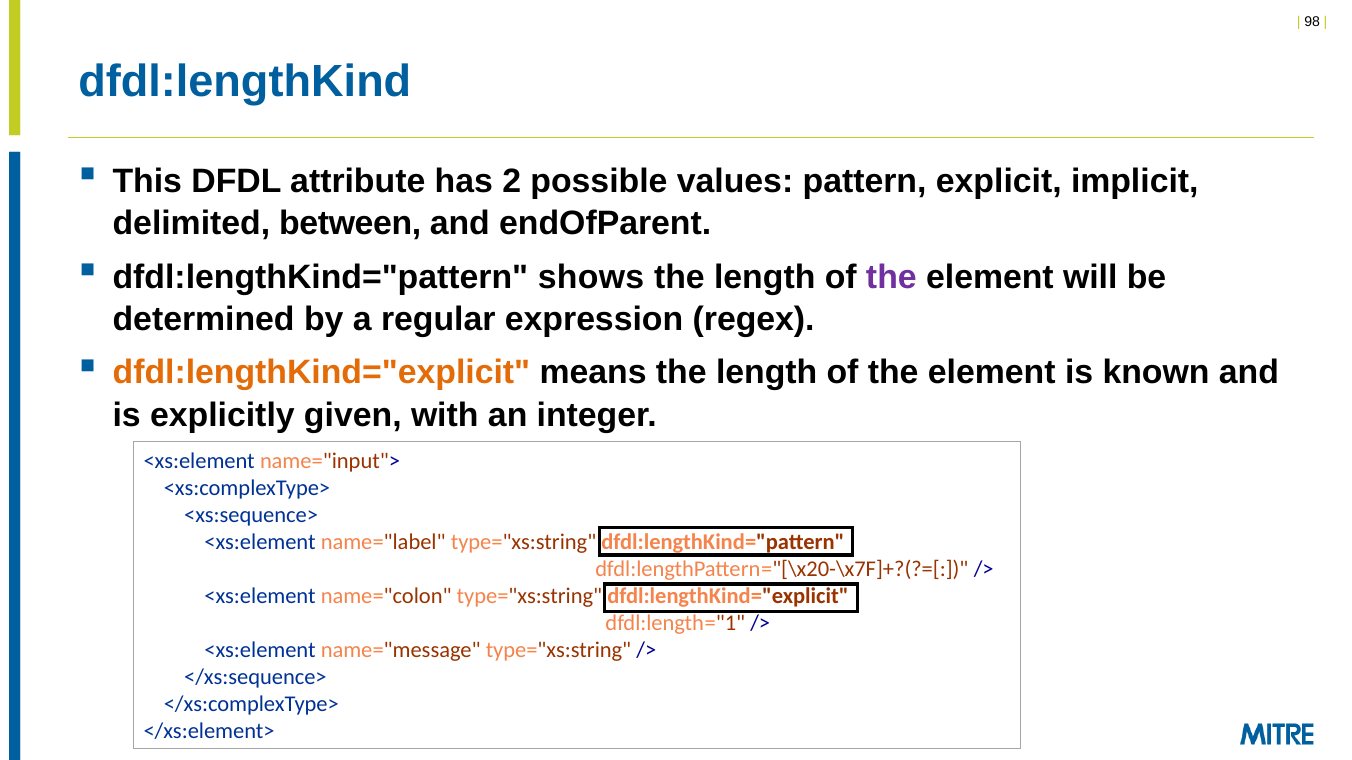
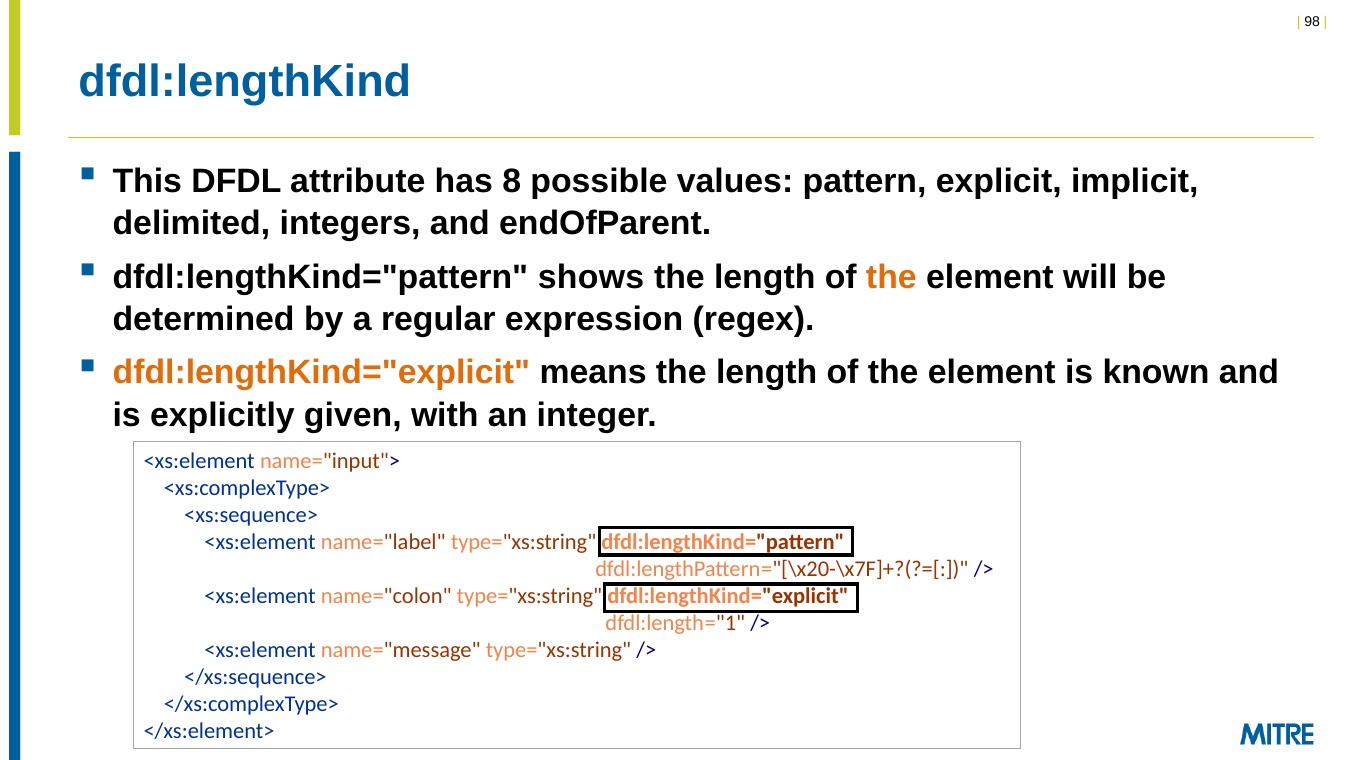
2: 2 -> 8 (512, 182)
between: between -> integers (350, 224)
the colour: purple -> orange (891, 277)
